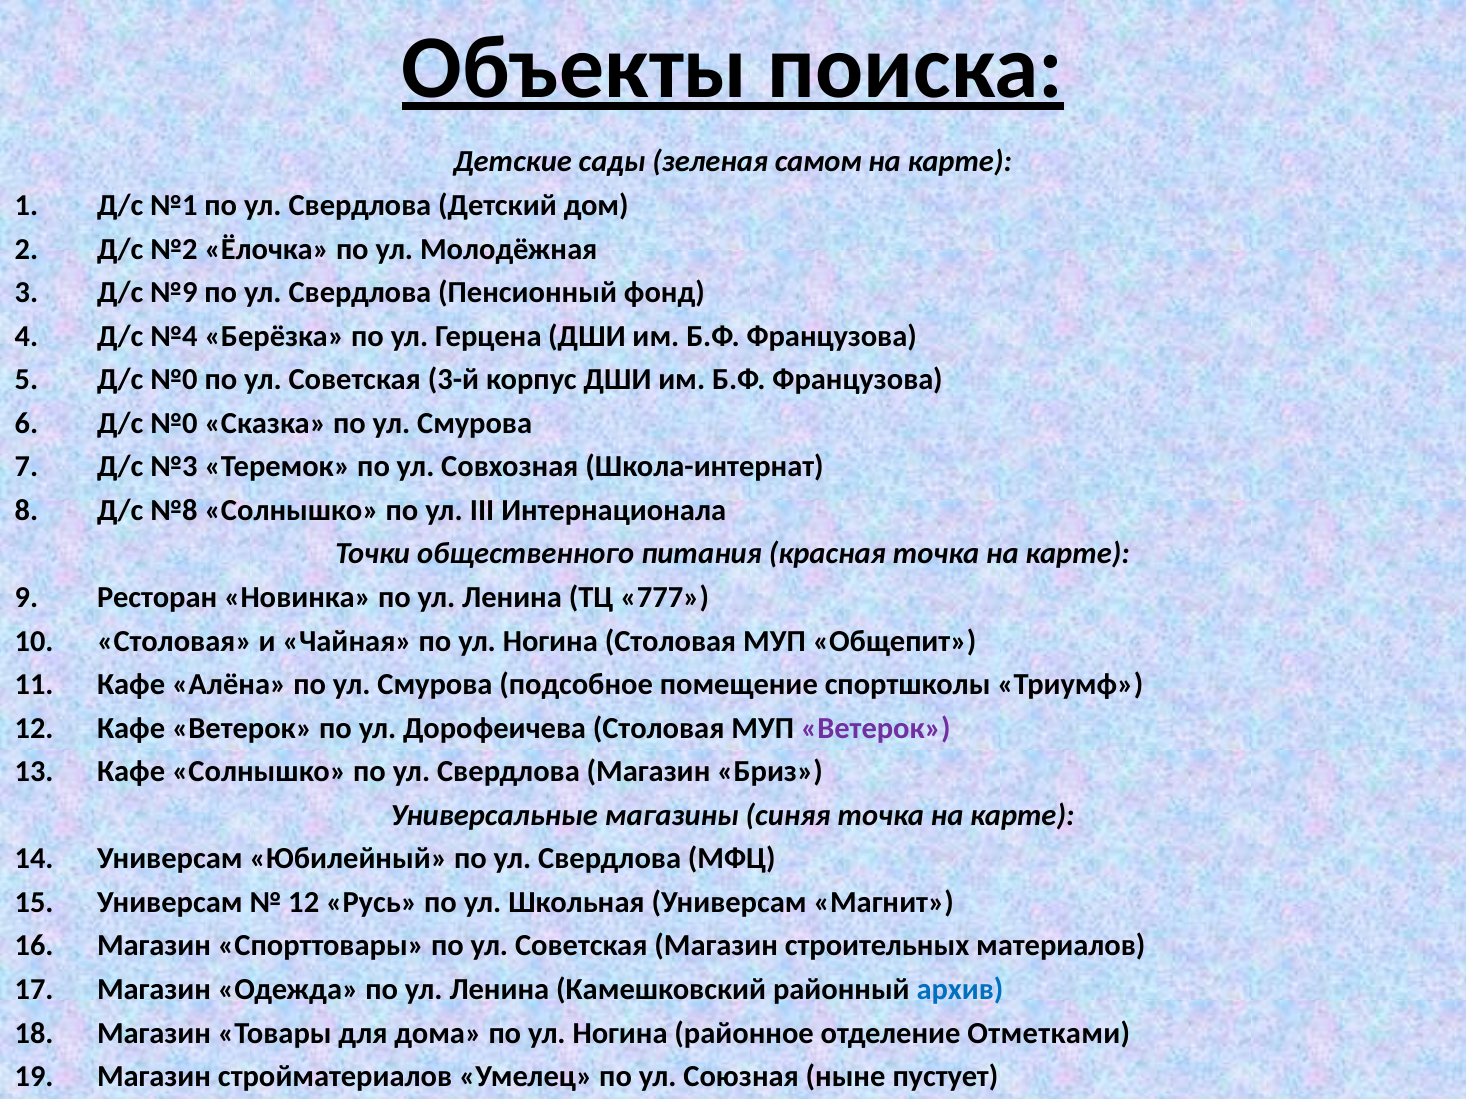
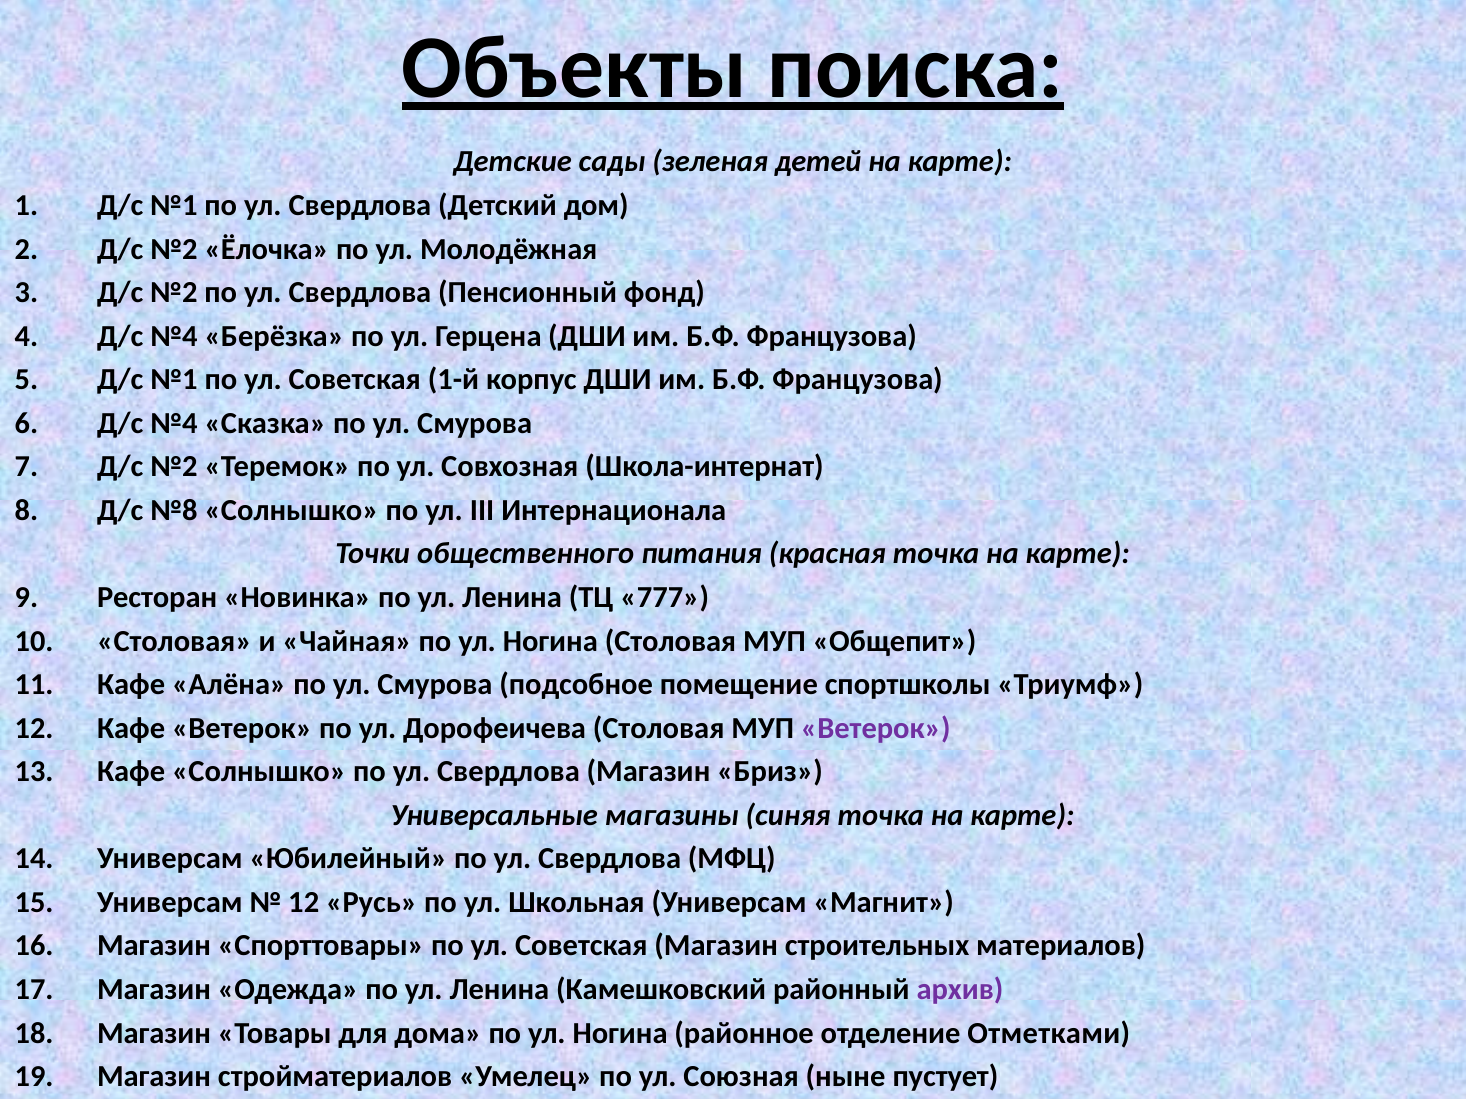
самом: самом -> детей (818, 162)
Д/с №9: №9 -> №2 (174, 293)
№0: №0 -> №1 (174, 380)
3-й: 3-й -> 1-й (454, 380)
№0: №0 -> №4 (174, 423)
№3: №3 -> №2 (174, 467)
архив colour: blue -> purple (960, 990)
